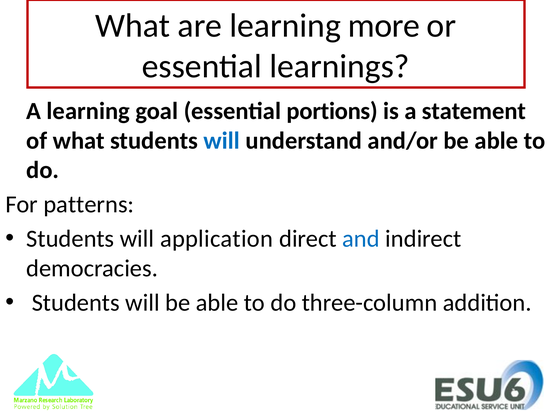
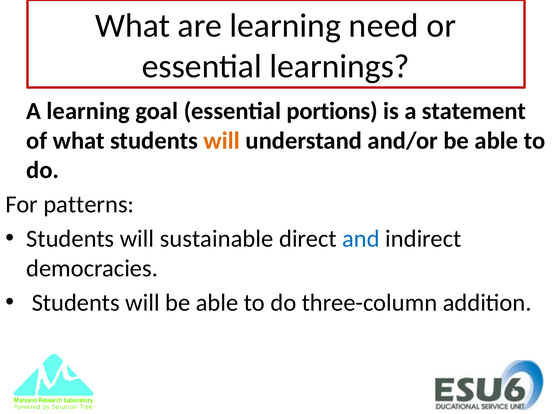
more: more -> need (384, 26)
will colour: blue -> orange (222, 141)
application: application -> sustainable (217, 239)
